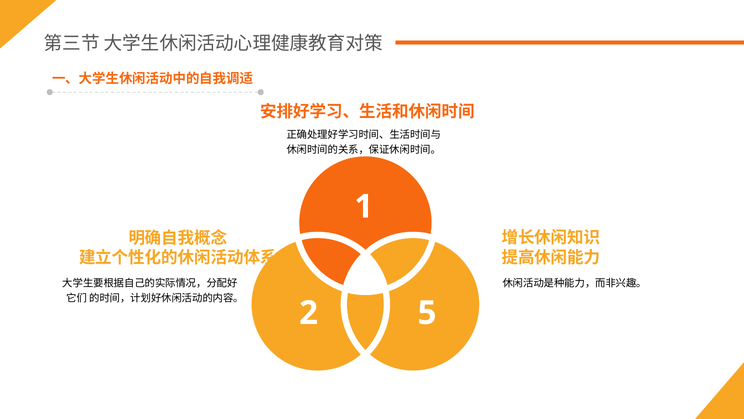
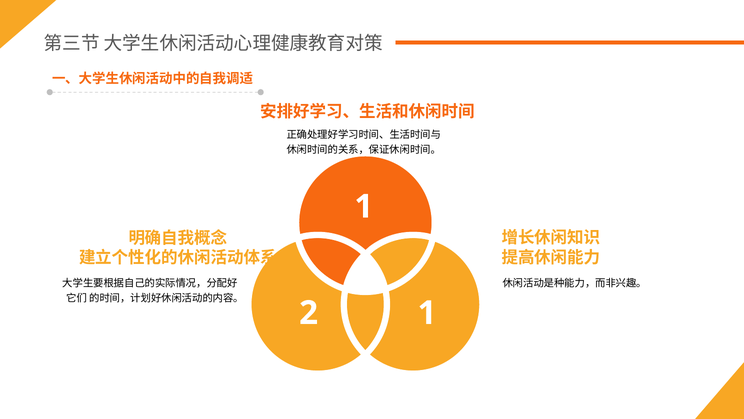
2 5: 5 -> 1 (427, 313)
